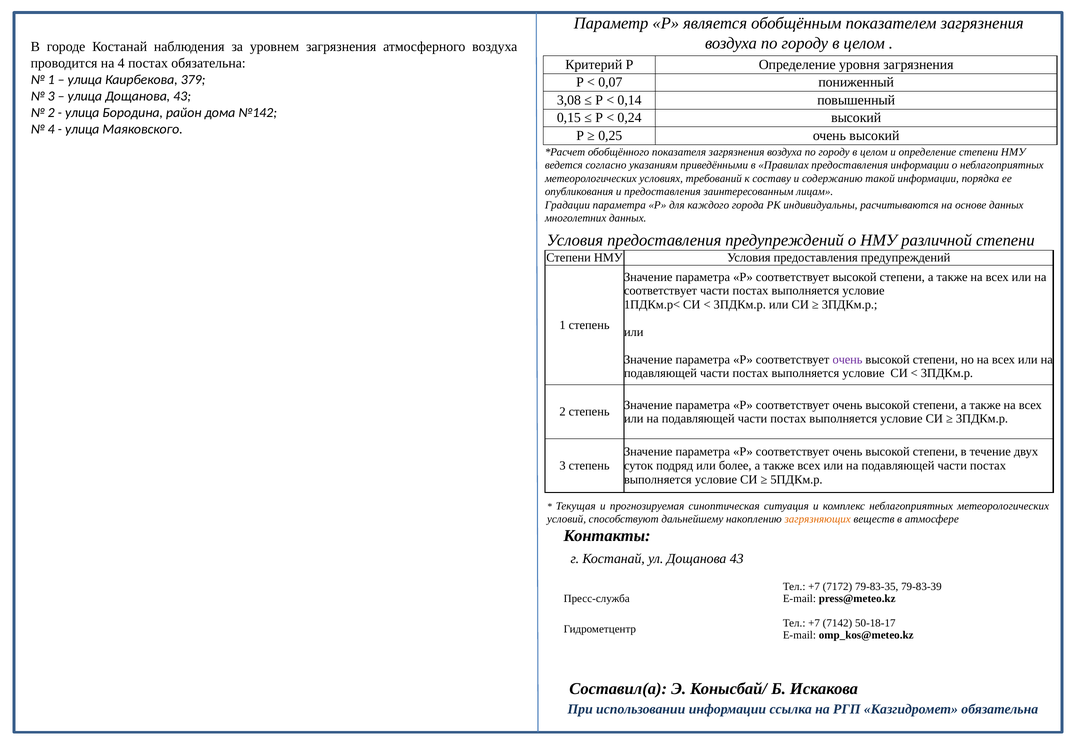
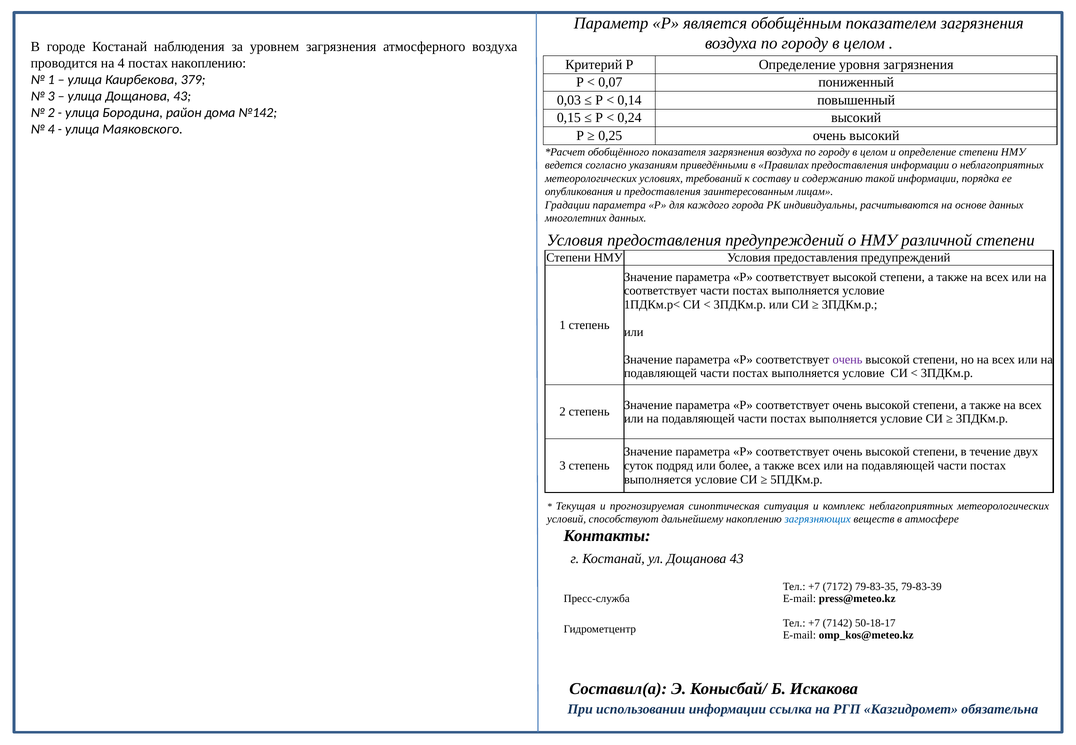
постах обязательна: обязательна -> накоплению (209, 63)
3,08: 3,08 -> 0,03 (569, 100)
загрязняющих colour: orange -> blue (818, 519)
